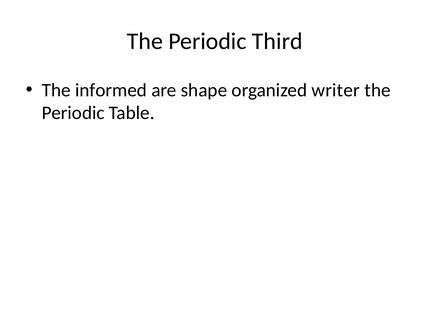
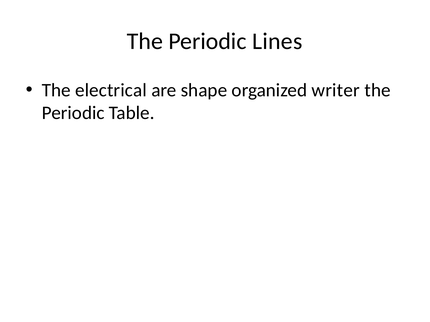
Third: Third -> Lines (277, 41)
informed: informed -> electrical (111, 90)
